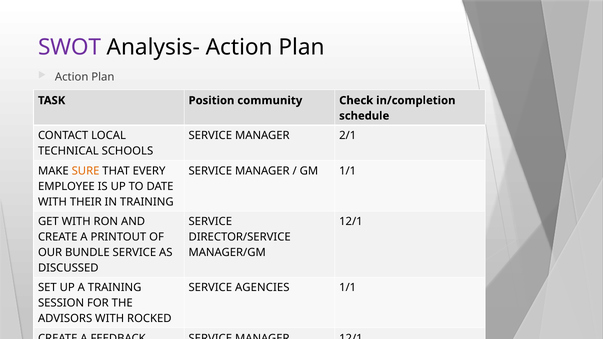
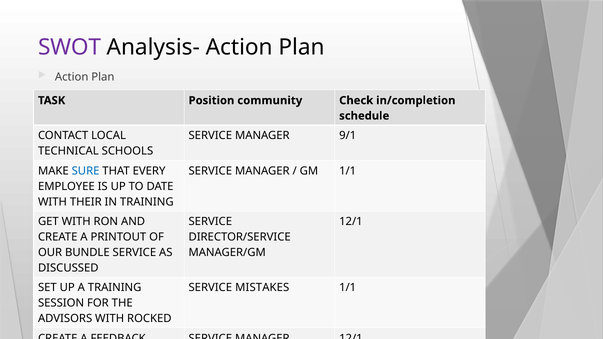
2/1: 2/1 -> 9/1 (348, 136)
SURE colour: orange -> blue (86, 171)
AGENCIES: AGENCIES -> MISTAKES (262, 288)
